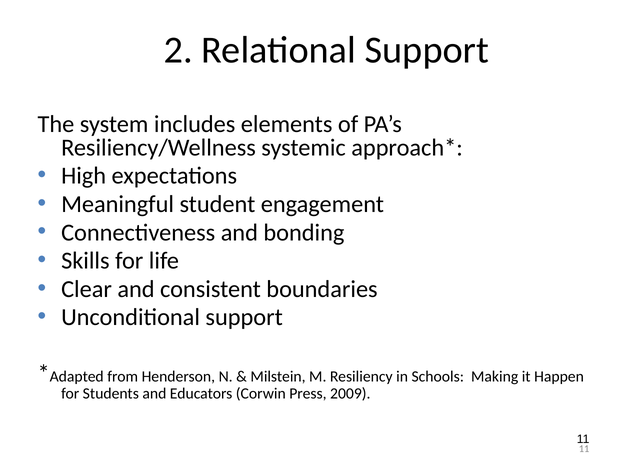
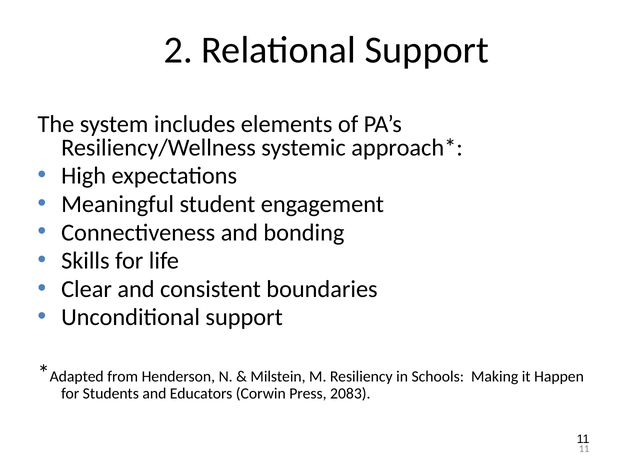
2009: 2009 -> 2083 (350, 394)
